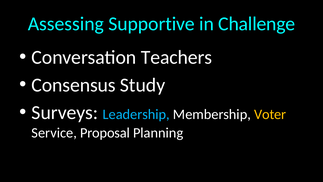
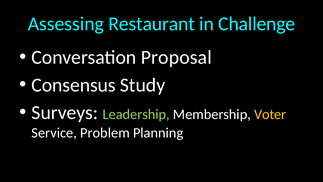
Supportive: Supportive -> Restaurant (152, 24)
Teachers: Teachers -> Proposal (176, 57)
Leadership colour: light blue -> light green (136, 114)
Proposal: Proposal -> Problem (105, 133)
